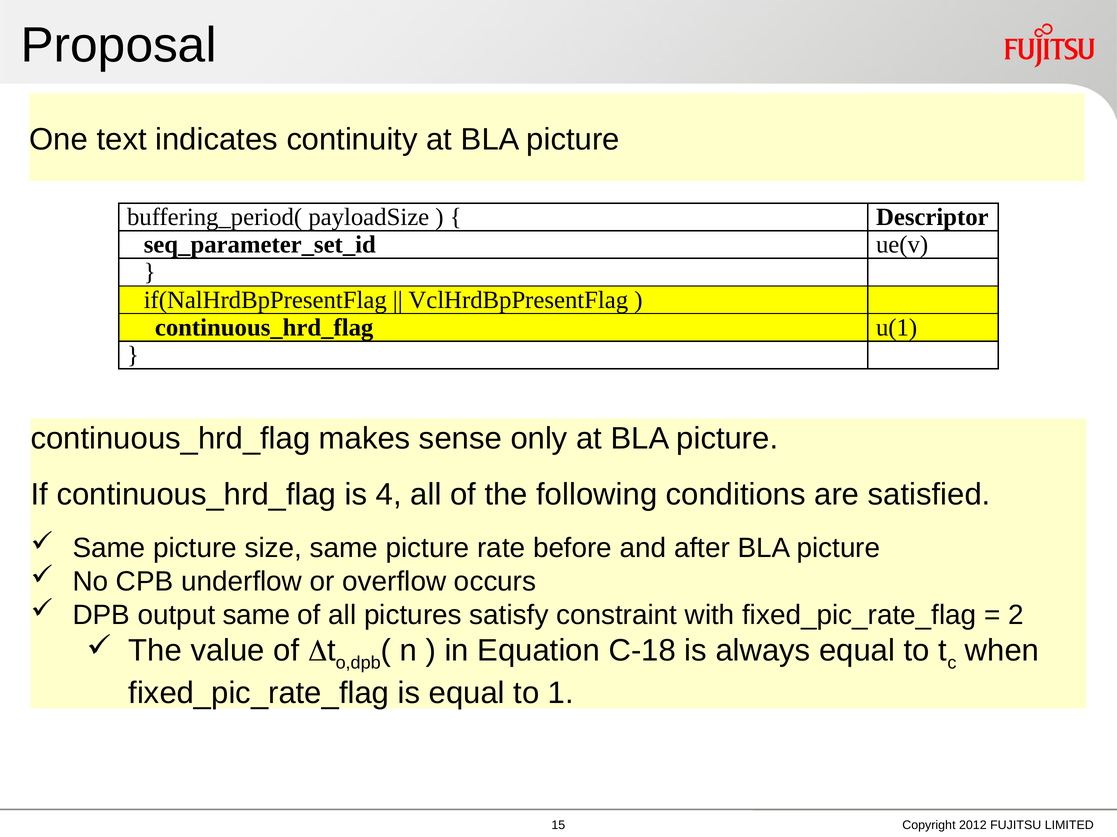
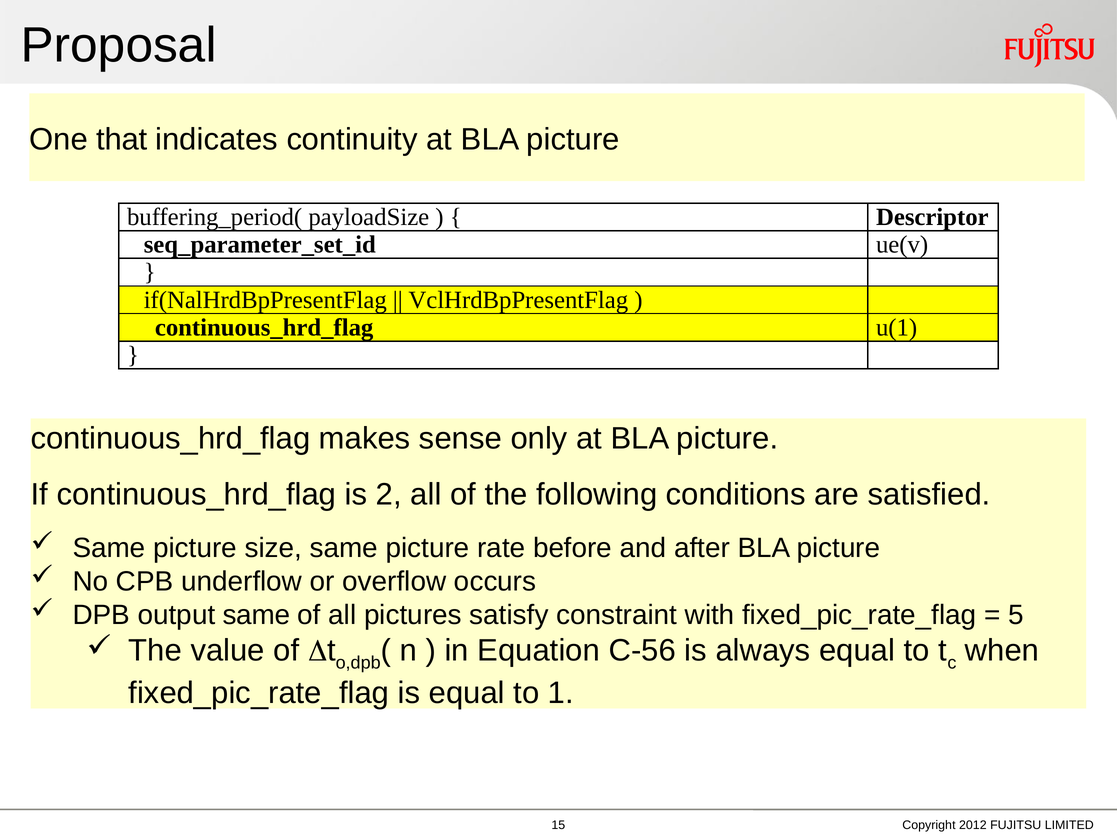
text: text -> that (122, 139)
4: 4 -> 2 (389, 495)
2: 2 -> 5 (1016, 616)
C-18: C-18 -> C-56 (642, 651)
